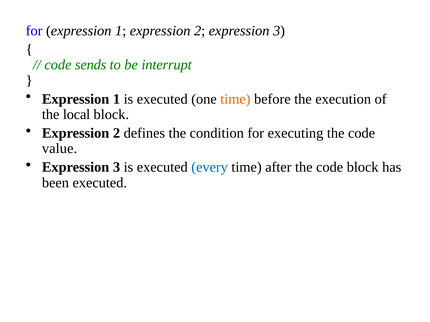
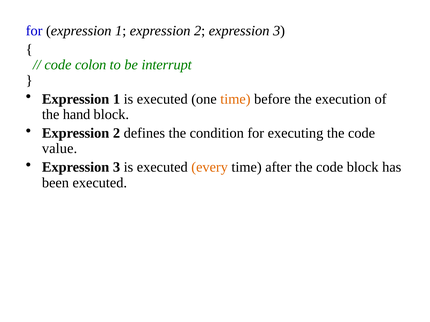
sends: sends -> colon (91, 65)
local: local -> hand (77, 115)
every colour: blue -> orange (210, 167)
